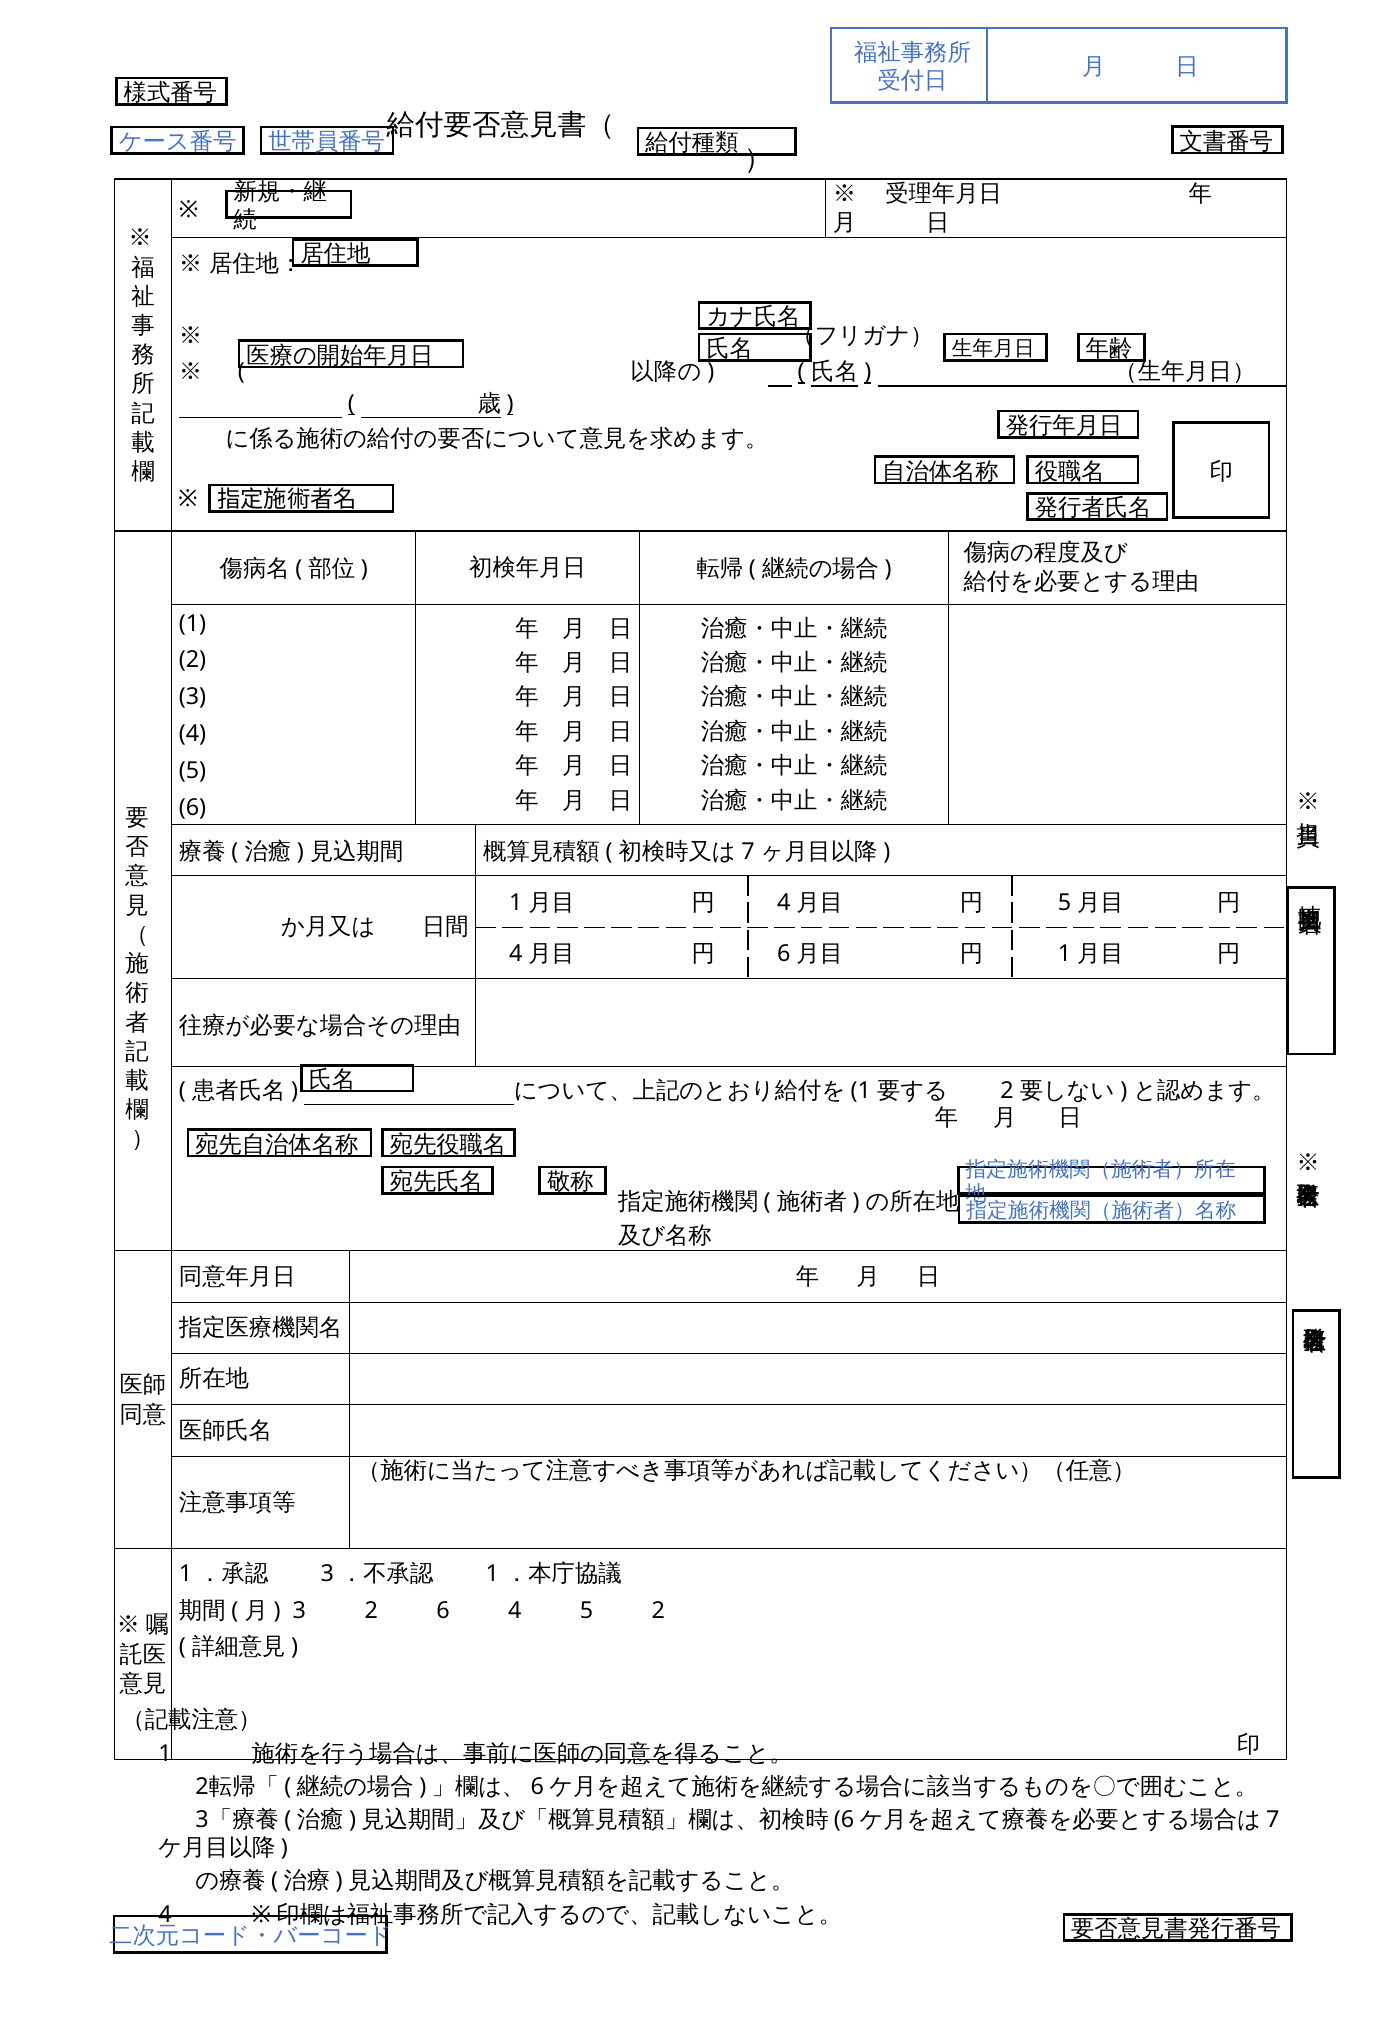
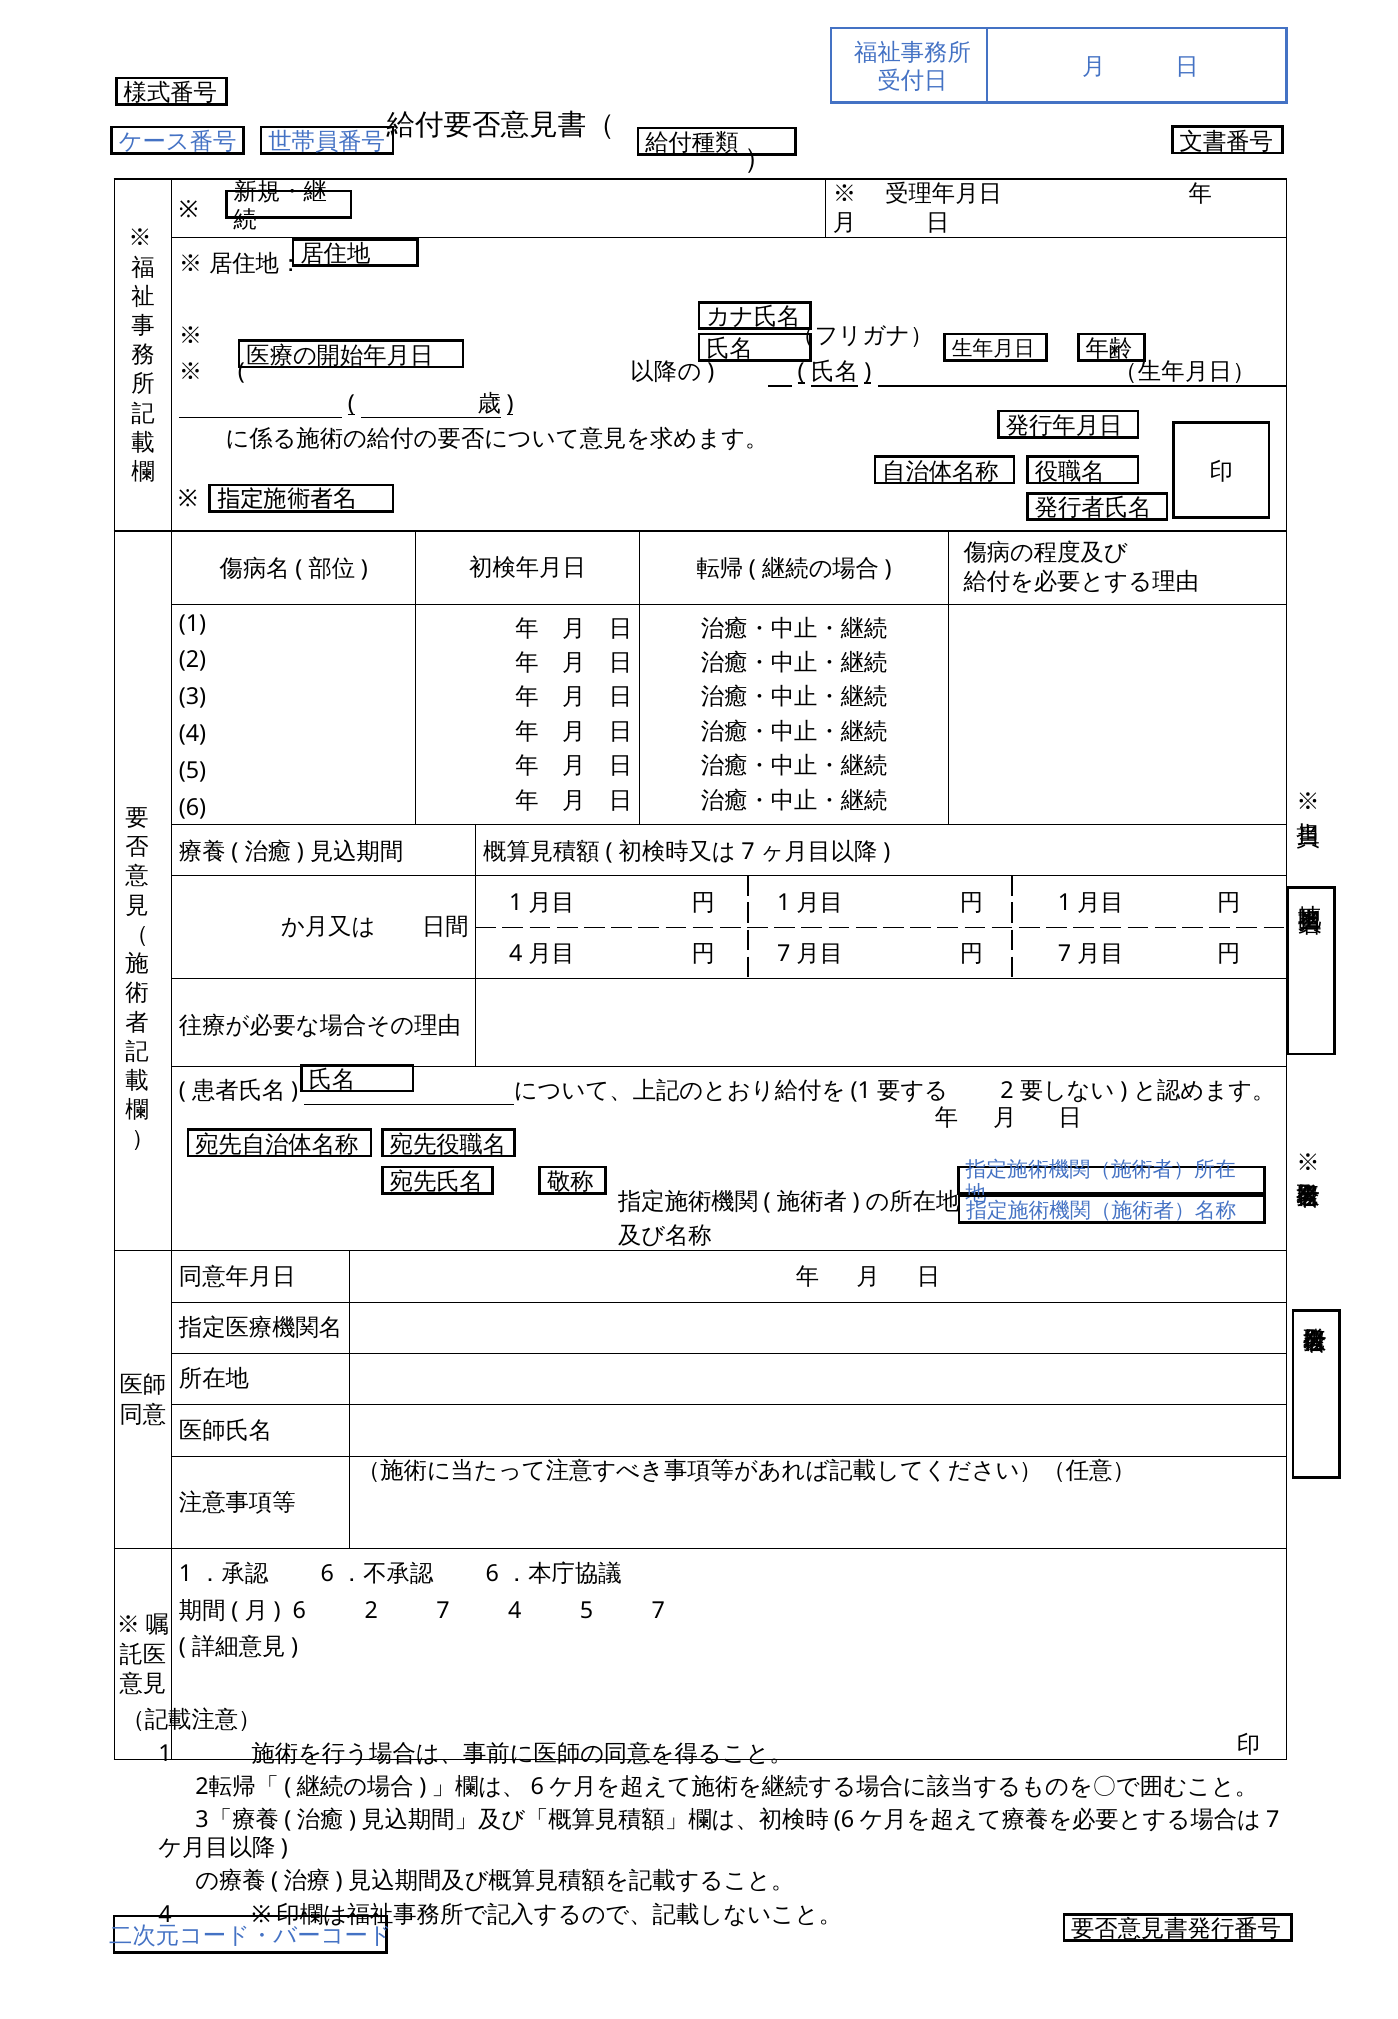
4: 4 -> 1 (784, 903)
5: 5 -> 1 (1064, 903)
6: 6 -> 7 (784, 954)
1: 1 -> 7 (1064, 954)
3: 3 -> 6 (327, 1574)
1: 1 -> 6 (492, 1574)
3: 3 -> 6 (299, 1611)
2 6: 6 -> 7 (443, 1611)
5 2: 2 -> 7 (658, 1611)
